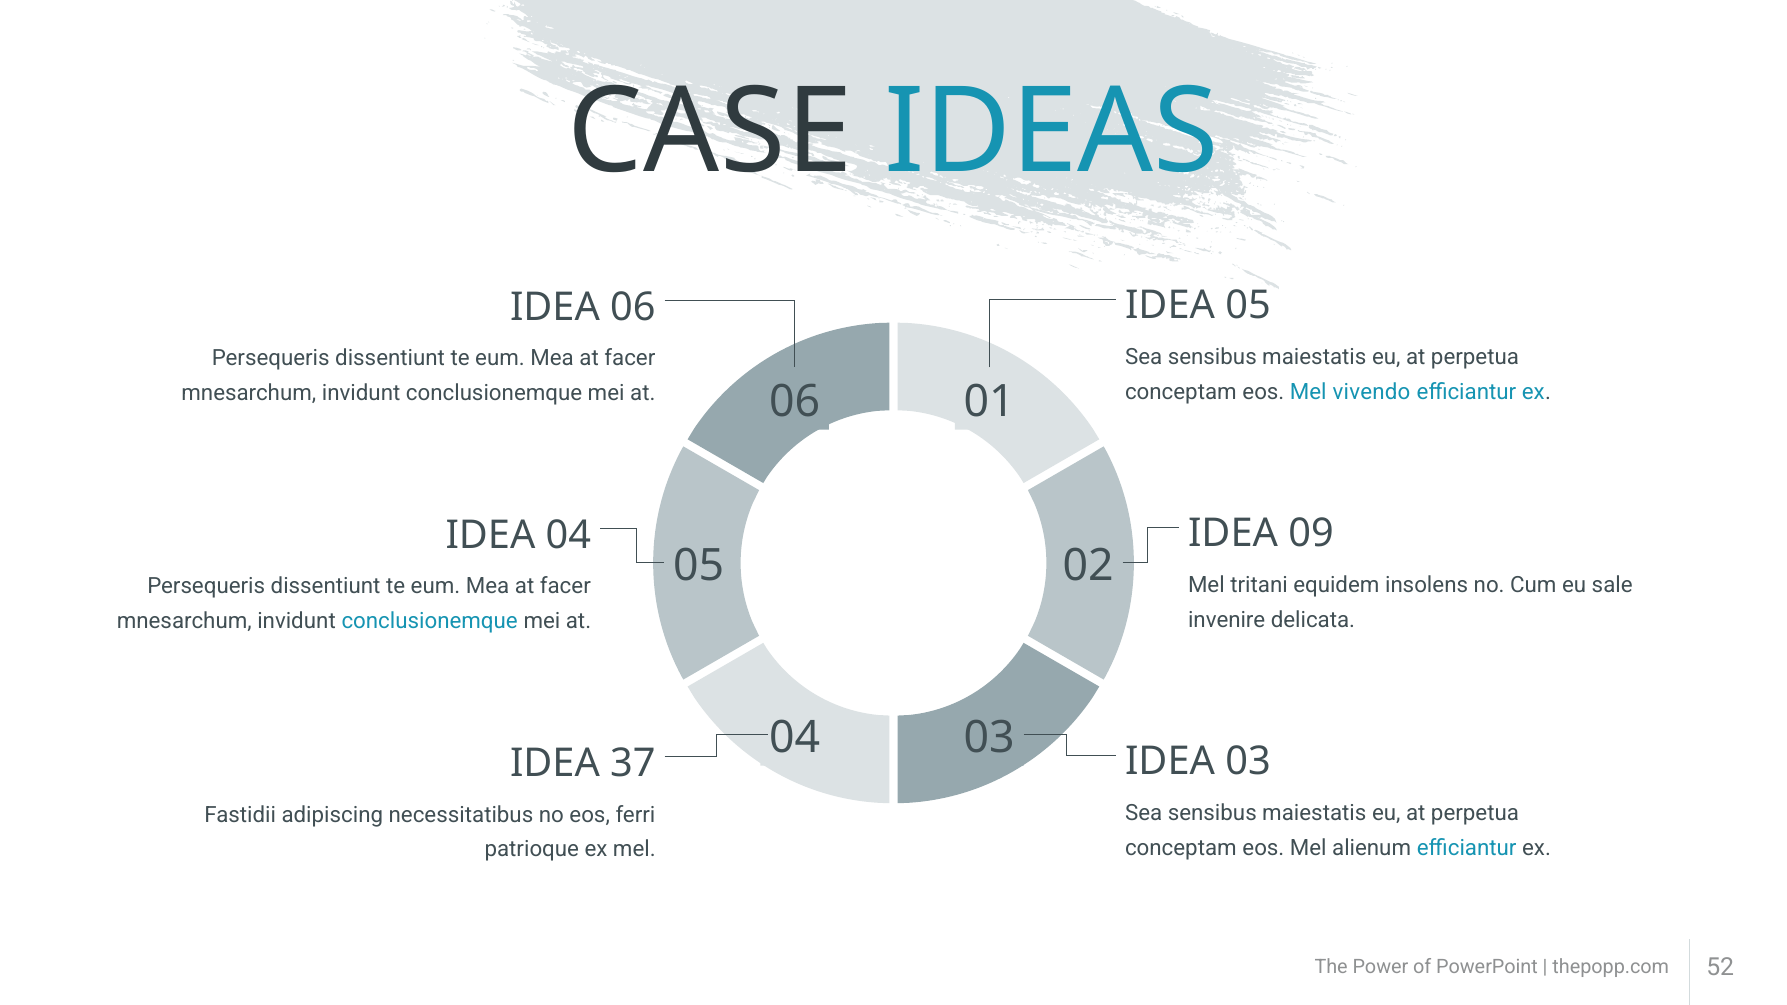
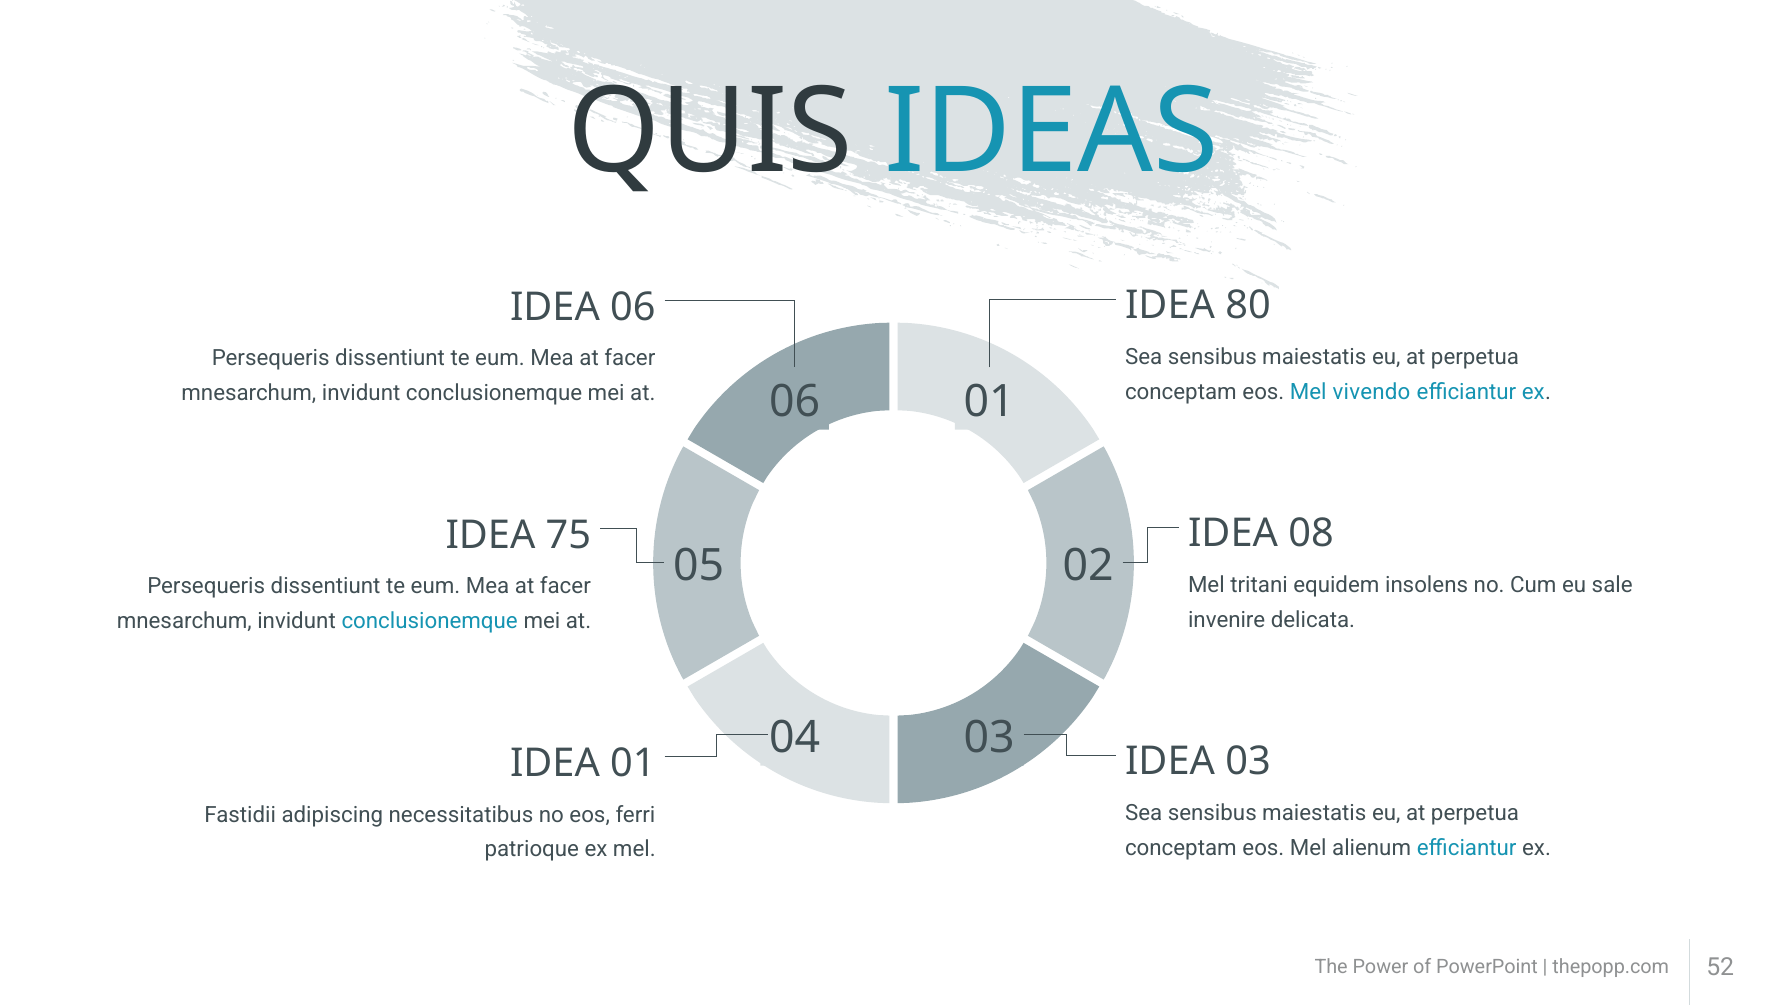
CASE: CASE -> QUIS (711, 132)
IDEA 05: 05 -> 80 (1248, 306)
09: 09 -> 08 (1311, 534)
IDEA 04: 04 -> 75 (568, 535)
IDEA 37: 37 -> 01 (633, 763)
